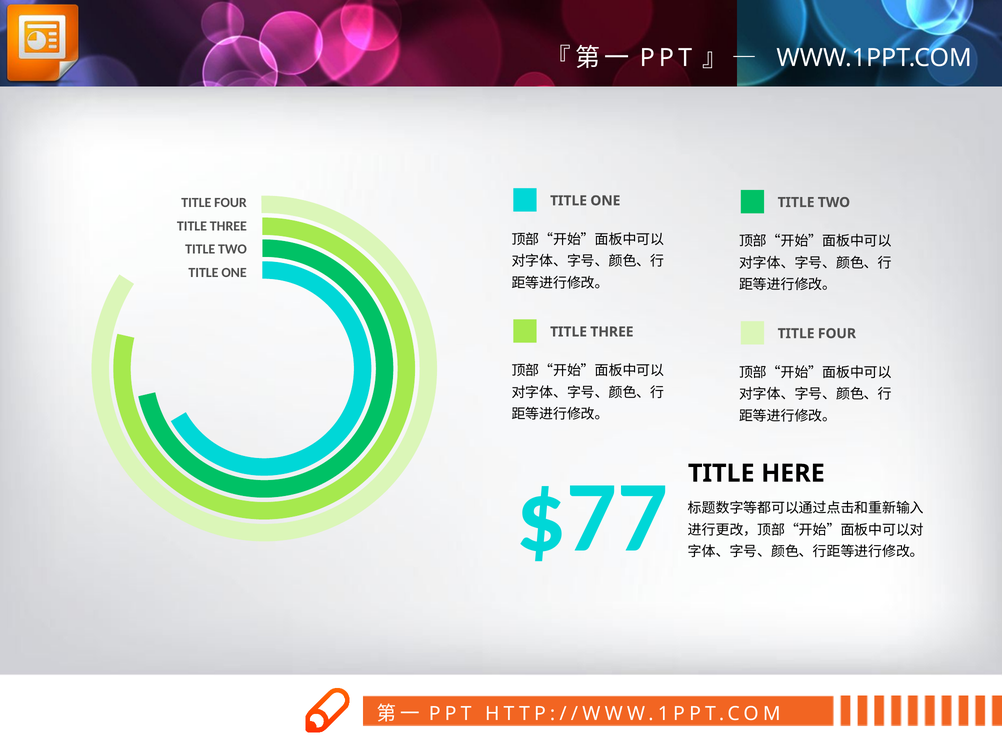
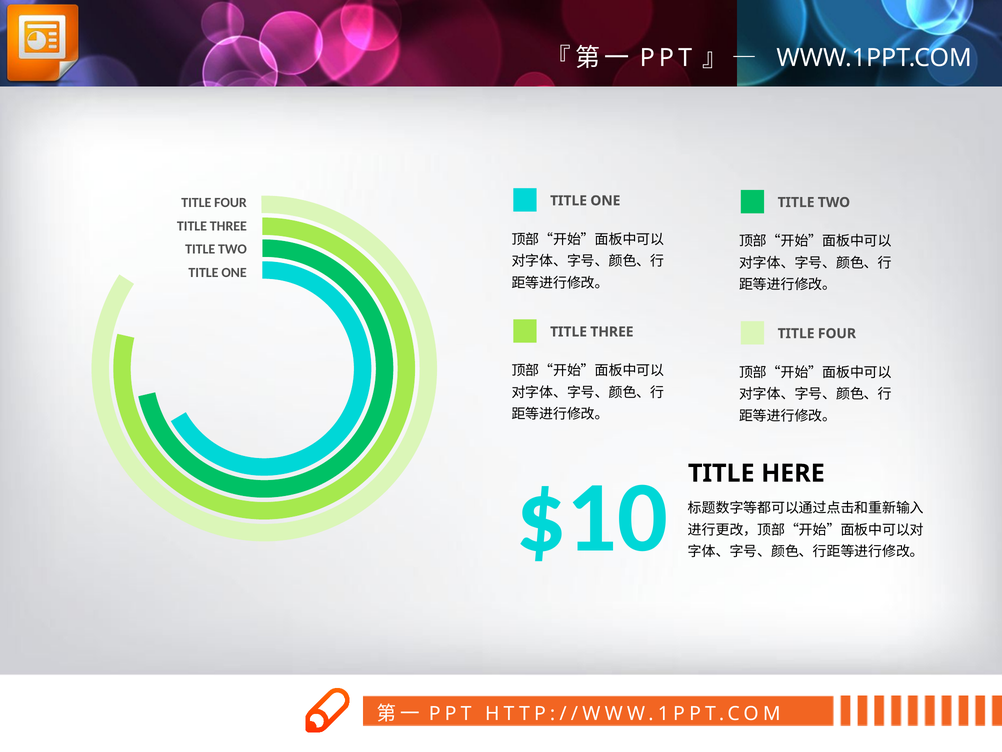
$77: $77 -> $10 (592, 517)
